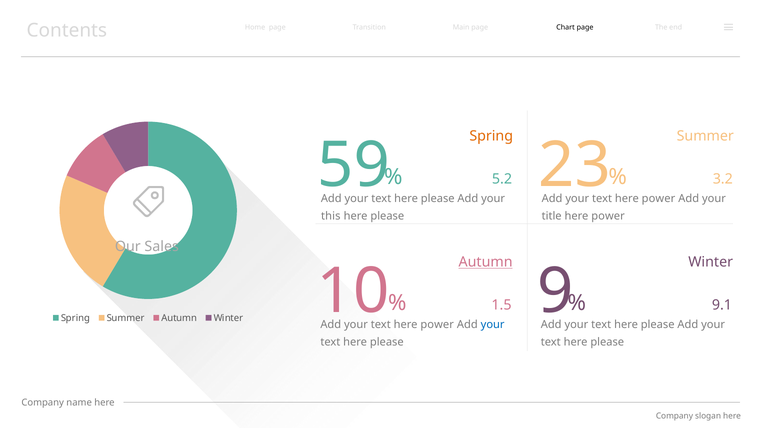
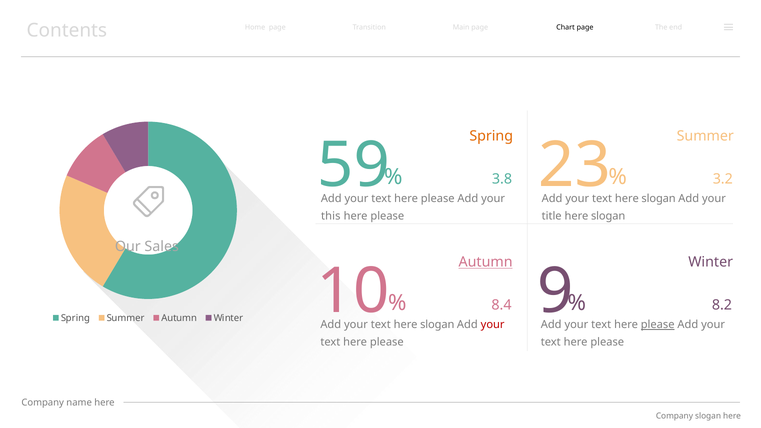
5.2: 5.2 -> 3.8 (502, 179)
power: power -> slogan (659, 199)
power: power -> slogan (608, 216)
1.5: 1.5 -> 8.4 (502, 305)
9.1: 9.1 -> 8.2 (722, 305)
power: power -> slogan (437, 325)
your colour: blue -> red (493, 325)
please underline: none -> present (658, 325)
